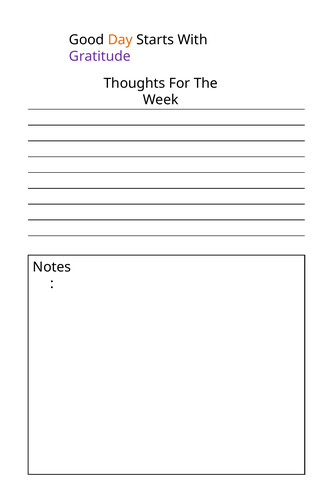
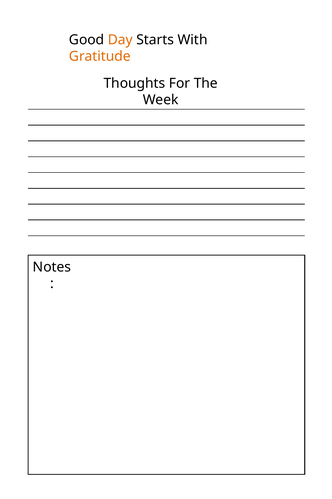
Gratitude colour: purple -> orange (100, 56)
